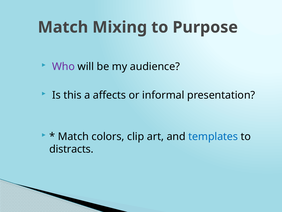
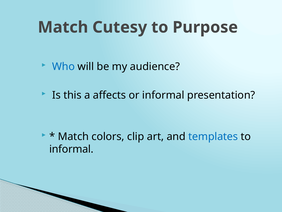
Mixing: Mixing -> Cutesy (120, 27)
Who colour: purple -> blue (63, 66)
distracts: distracts -> informal (71, 149)
